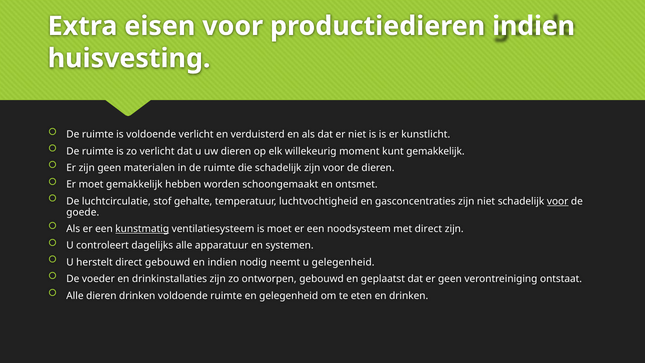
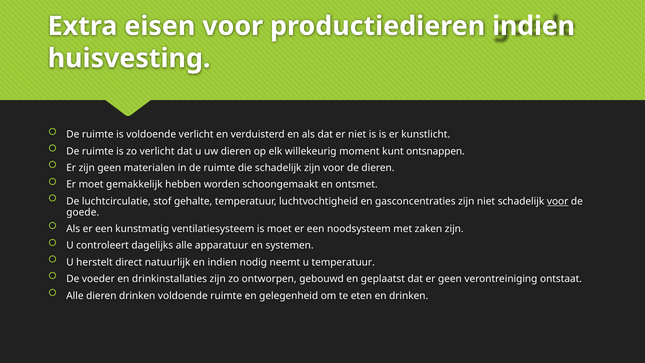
kunt gemakkelijk: gemakkelijk -> ontsnappen (435, 151)
kunstmatig underline: present -> none (142, 229)
met direct: direct -> zaken (428, 229)
direct gebouwd: gebouwd -> natuurlijk (168, 262)
u gelegenheid: gelegenheid -> temperatuur (343, 262)
